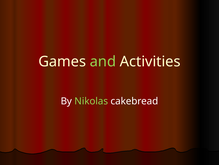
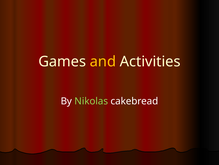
and colour: light green -> yellow (103, 61)
